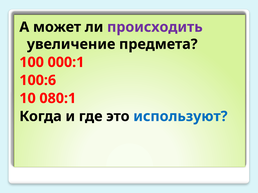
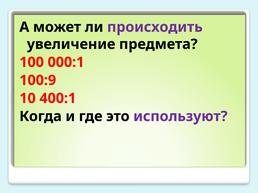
100:6: 100:6 -> 100:9 (38, 80)
080:1: 080:1 -> 400:1 (58, 99)
используют colour: blue -> purple (180, 117)
